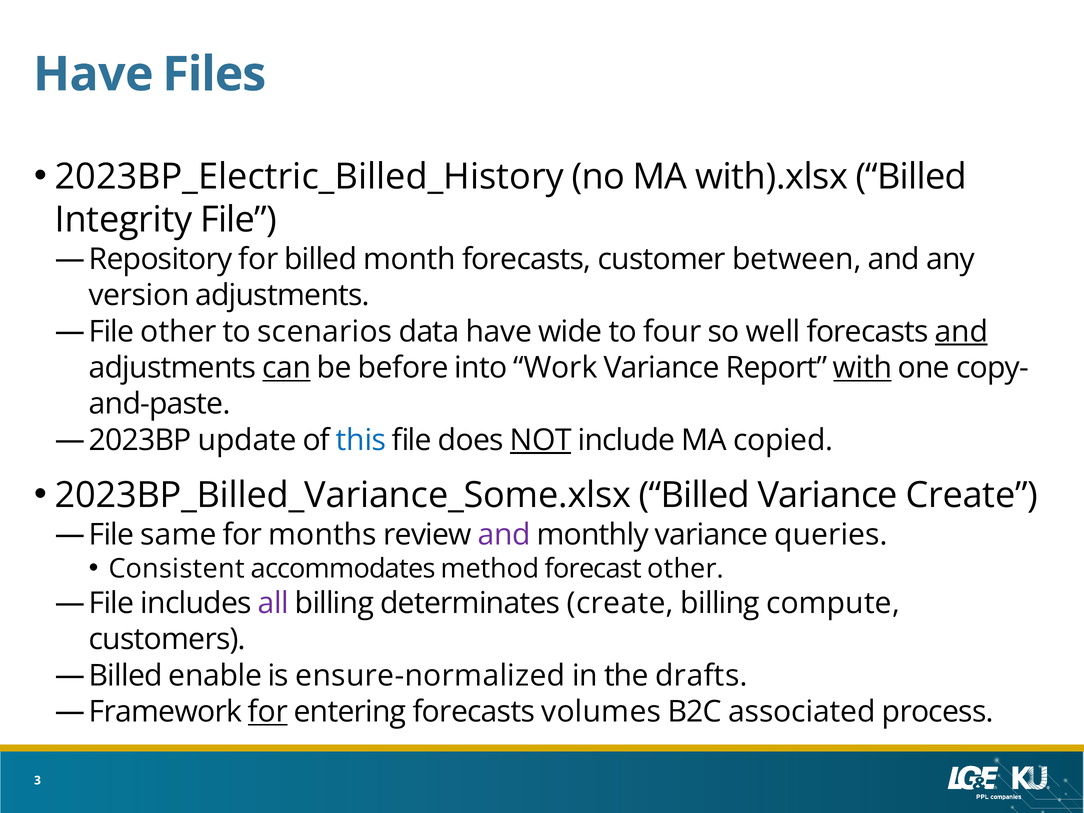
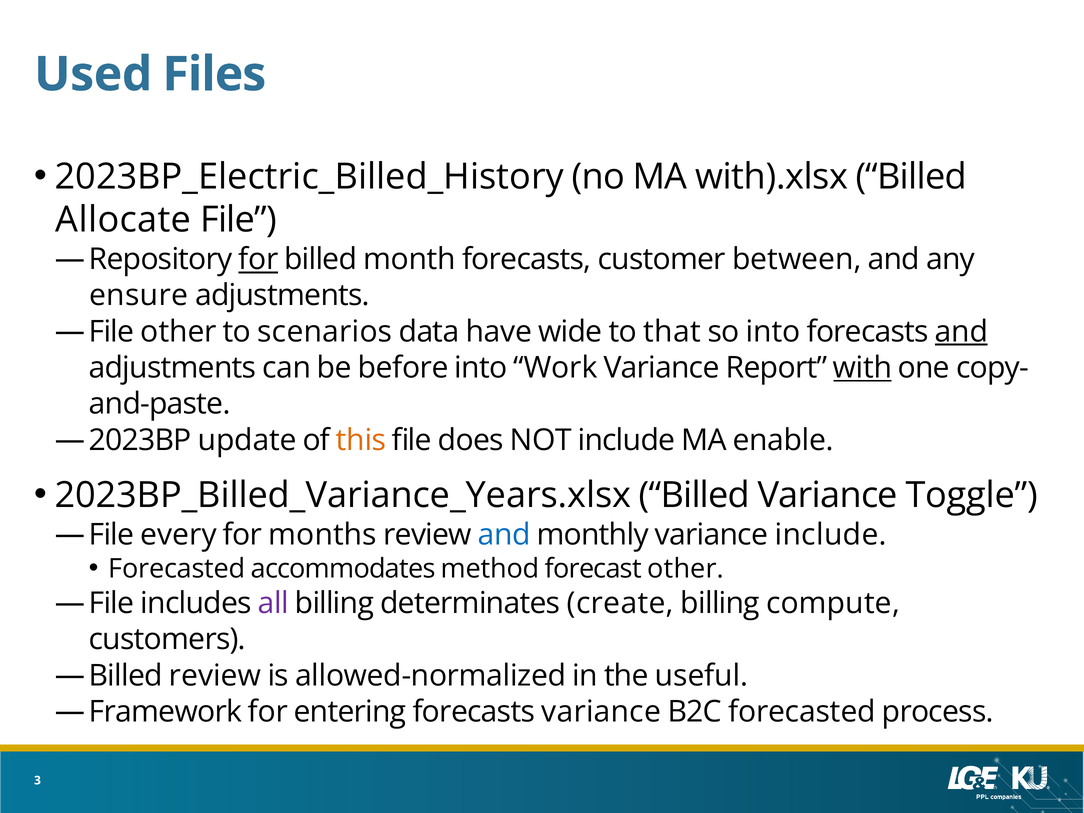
Have: Have -> Used (93, 74)
Integrity: Integrity -> Allocate (123, 220)
for underline: none -> present (258, 259)
version: version -> ensure (139, 296)
four: four -> that (672, 332)
so well: well -> into (773, 332)
can underline: present -> none (287, 368)
this colour: blue -> orange (361, 440)
NOT underline: present -> none (541, 440)
copied: copied -> enable (783, 440)
2023BP_Billed_Variance_Some.xlsx: 2023BP_Billed_Variance_Some.xlsx -> 2023BP_Billed_Variance_Years.xlsx (343, 495)
Variance Create: Create -> Toggle (972, 495)
same: same -> every (179, 535)
and colour: purple -> blue (504, 535)
variance queries: queries -> include (831, 535)
Consistent: Consistent -> Forecasted (177, 569)
enable: enable -> review (215, 676)
ensure-normalized: ensure-normalized -> allowed-normalized (431, 676)
drafts: drafts -> useful (702, 676)
for underline: present -> none (268, 712)
forecasts volumes: volumes -> variance (601, 712)
B2C associated: associated -> forecasted (802, 712)
